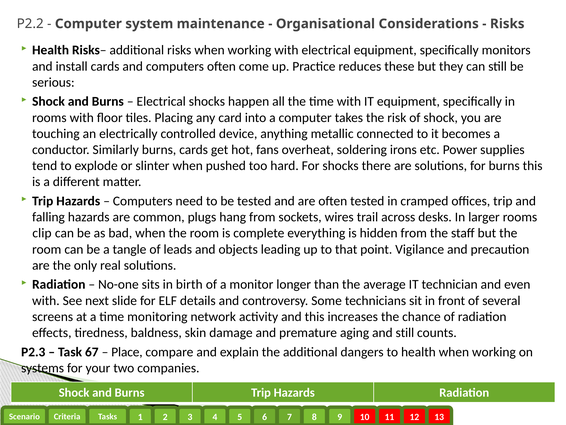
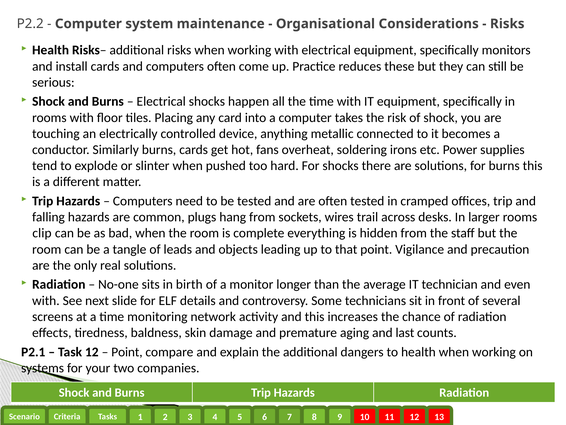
and still: still -> last (405, 332)
P2.3: P2.3 -> P2.1 (33, 352)
Task 67: 67 -> 12 (92, 352)
Place: Place -> Point (127, 352)
